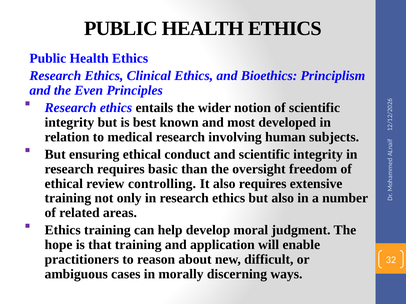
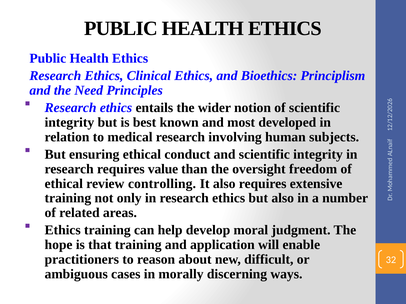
Even: Even -> Need (89, 91)
basic: basic -> value (163, 169)
